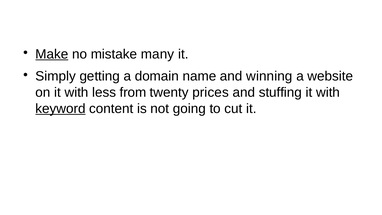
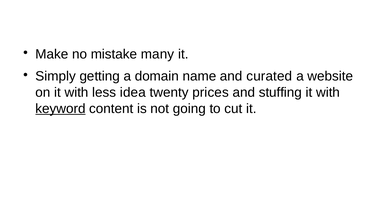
Make underline: present -> none (52, 54)
winning: winning -> curated (269, 76)
from: from -> idea (133, 92)
